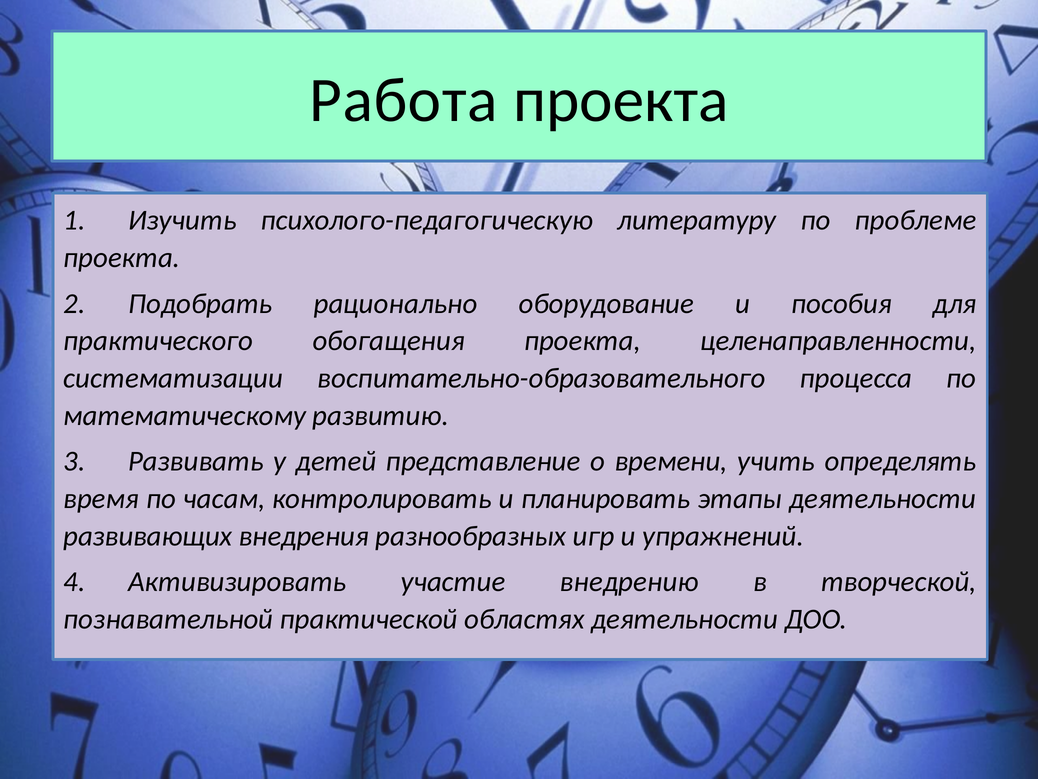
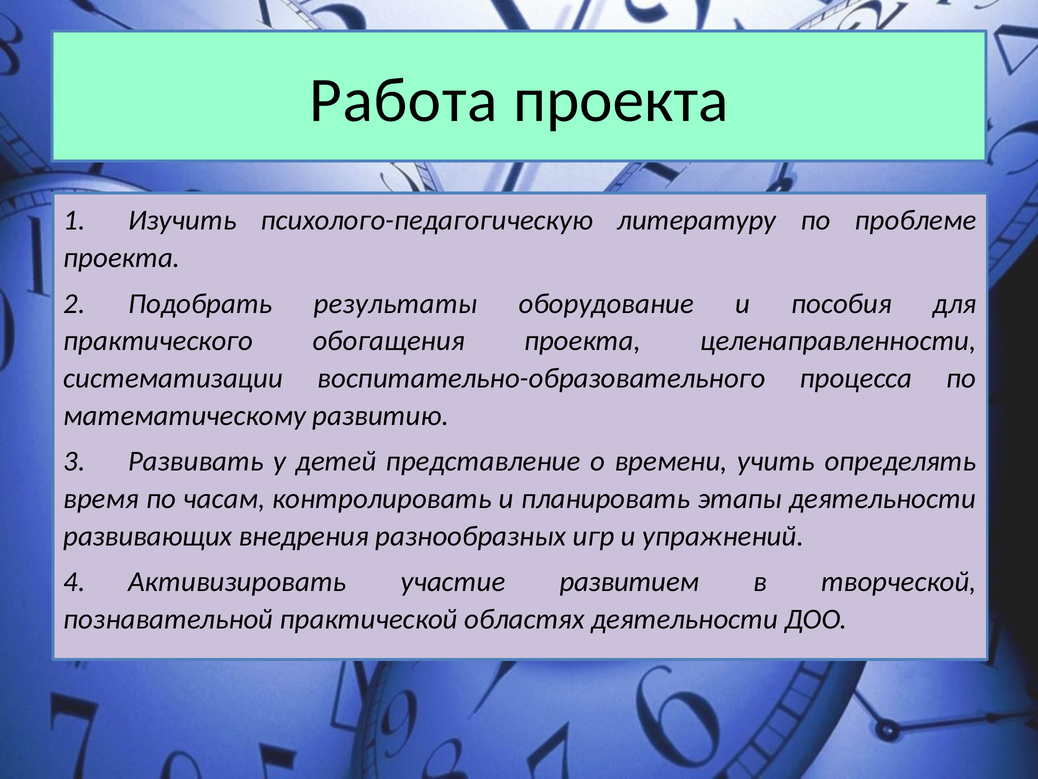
рационально: рационально -> результаты (395, 303)
внедрению: внедрению -> развитием (629, 581)
